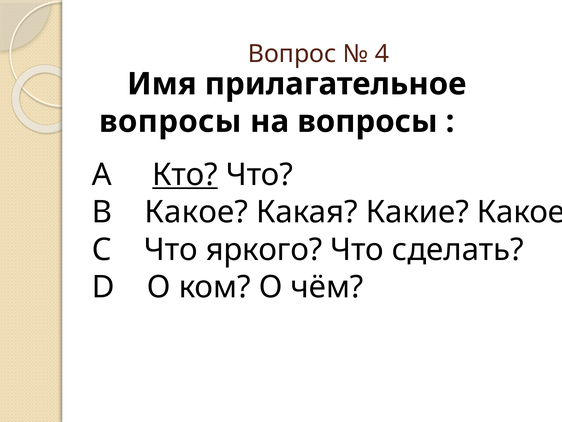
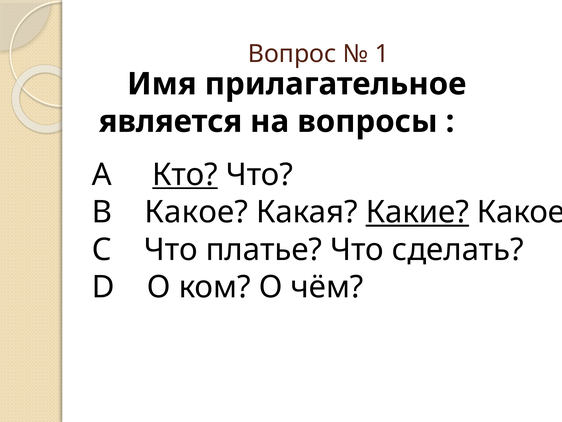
4: 4 -> 1 (382, 54)
вопросы: вопросы -> является (170, 121)
Какие underline: none -> present (417, 212)
яркого: яркого -> платье (264, 249)
